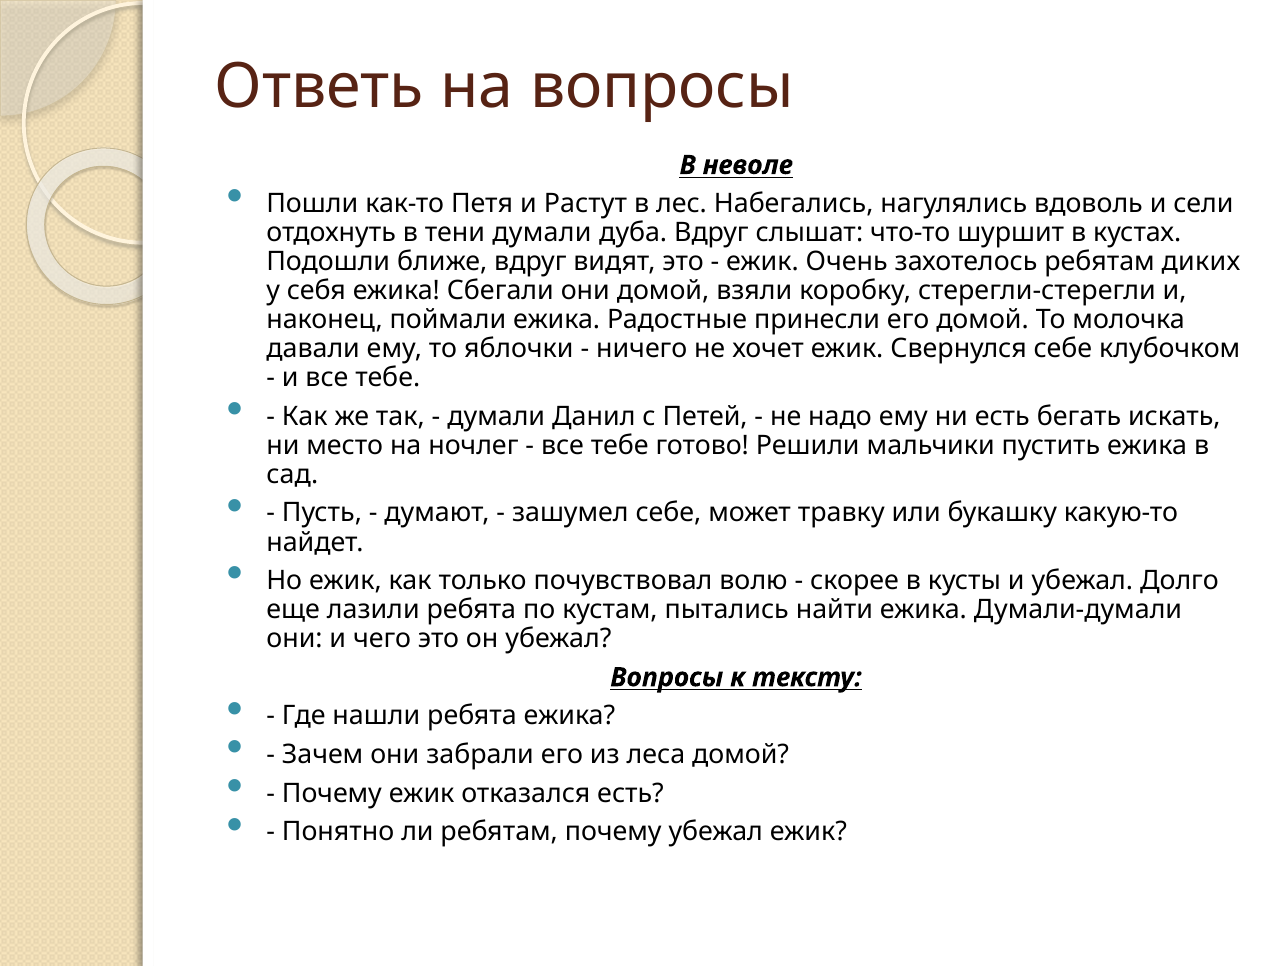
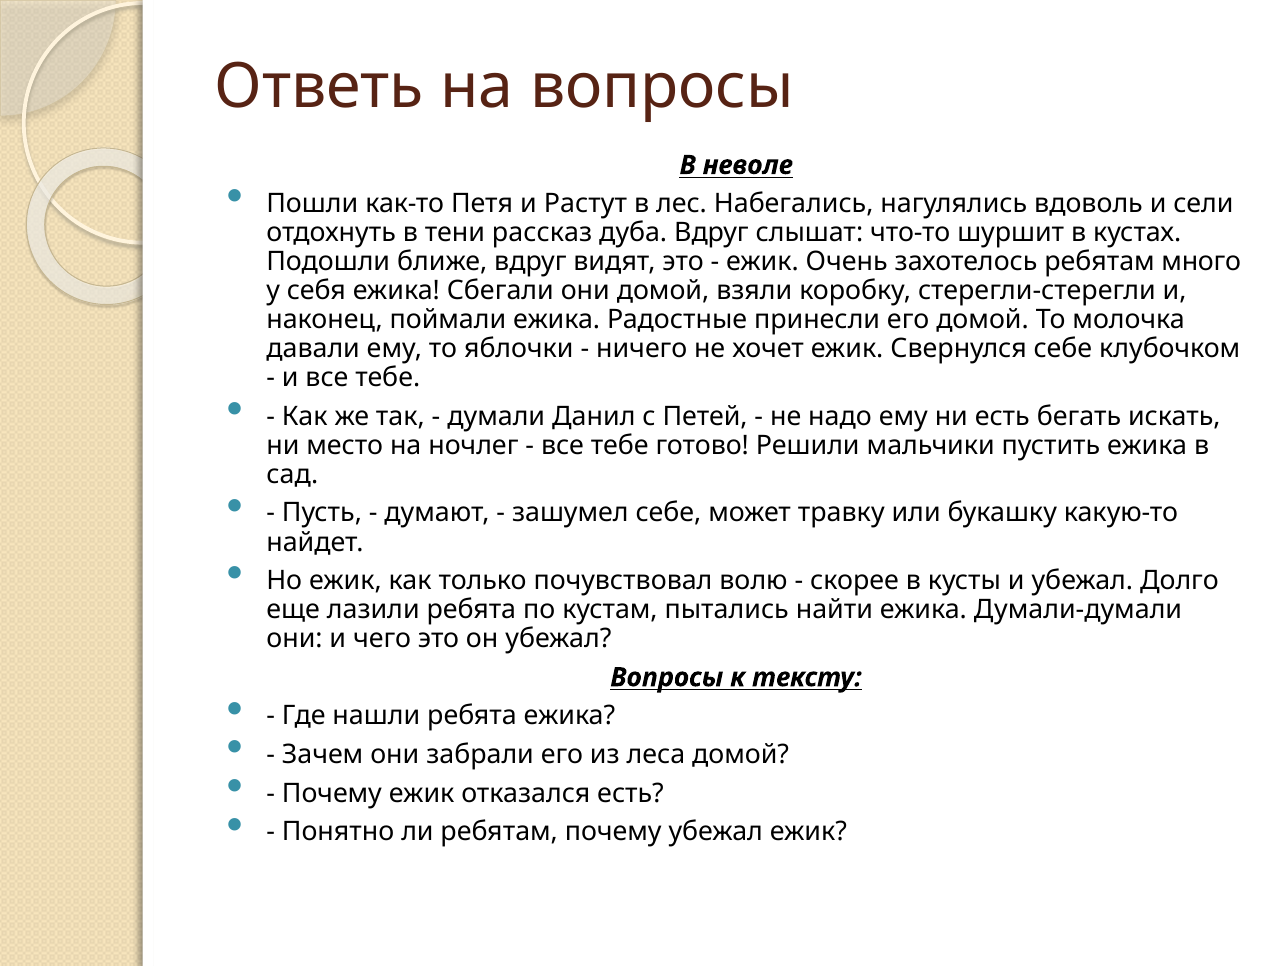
тени думали: думали -> рассказ (542, 233)
диких: диких -> много (1201, 262)
